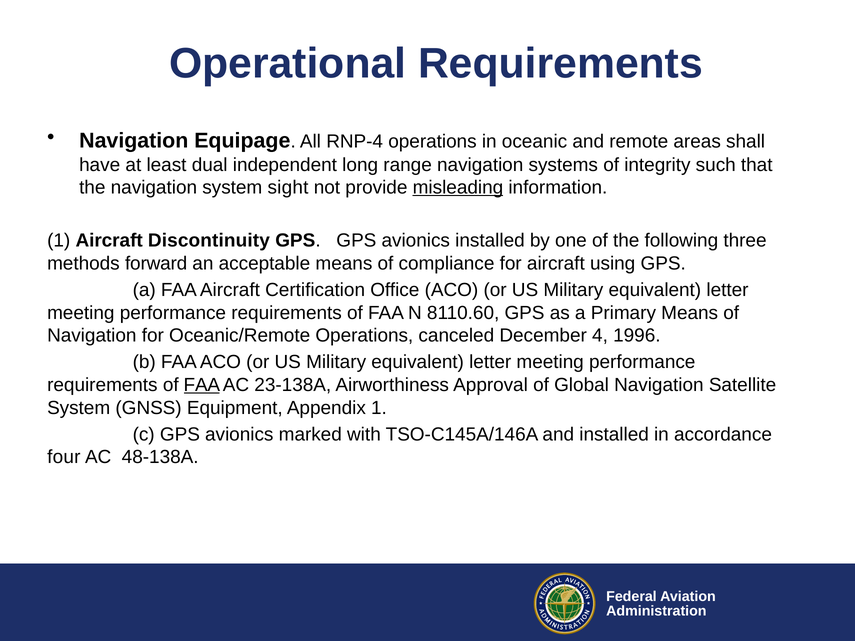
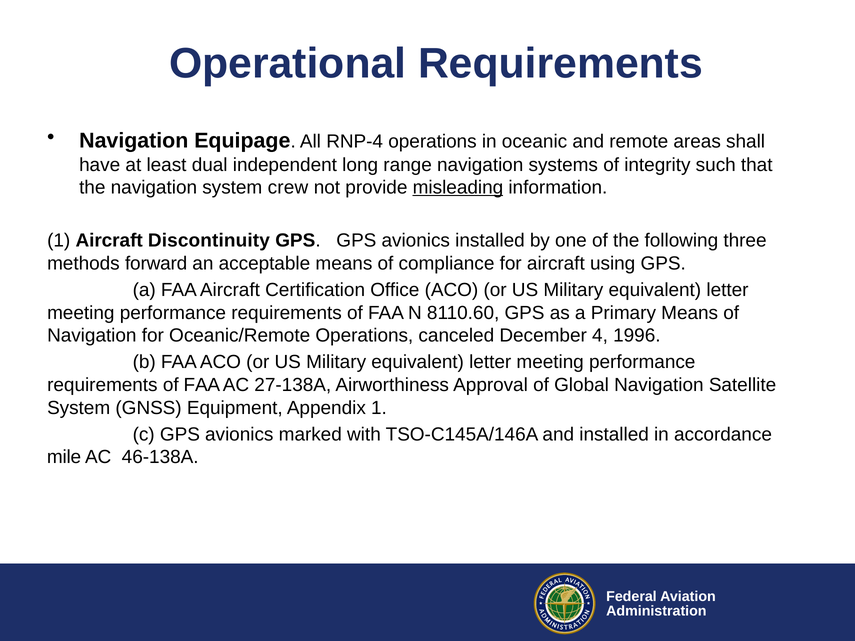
sight: sight -> crew (288, 188)
FAA underline: present -> none (202, 385)
23-138A: 23-138A -> 27-138A (293, 385)
four: four -> mile (64, 457)
48-138A: 48-138A -> 46-138A (160, 457)
